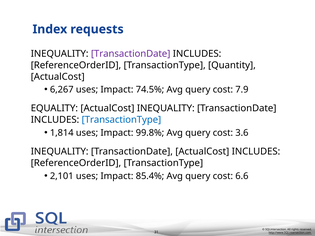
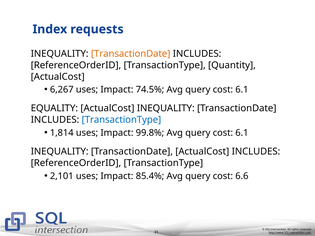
TransactionDate colour: purple -> orange (131, 54)
7.9: 7.9 -> 6.1 (242, 90)
3.6: 3.6 -> 6.1 (242, 133)
